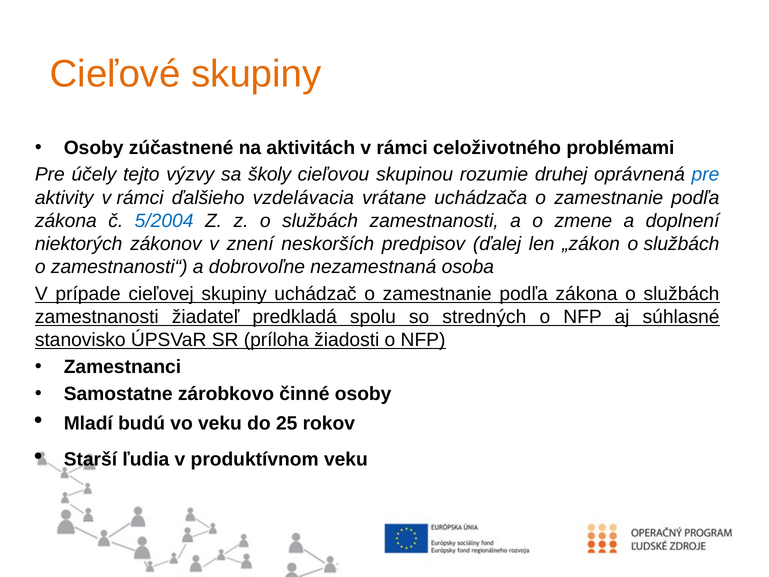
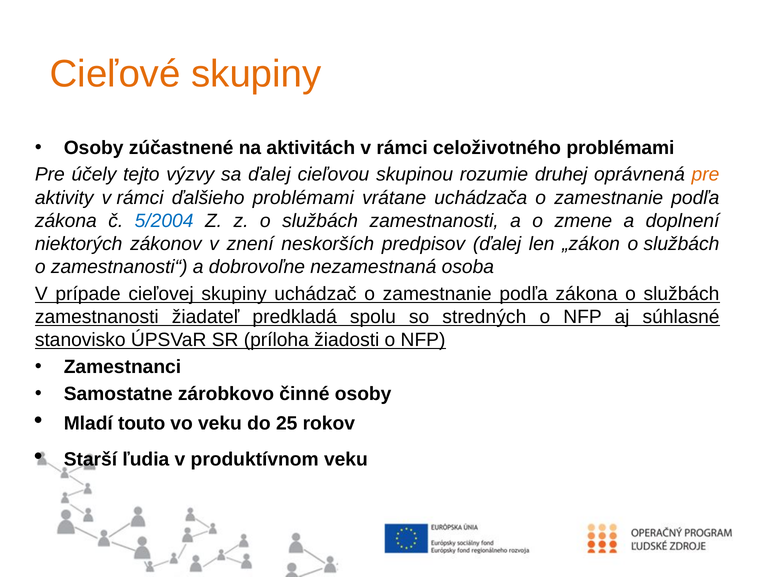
sa školy: školy -> ďalej (269, 175)
pre colour: blue -> orange (705, 175)
ďalšieho vzdelávacia: vzdelávacia -> problémami (303, 198)
budú: budú -> touto (142, 423)
